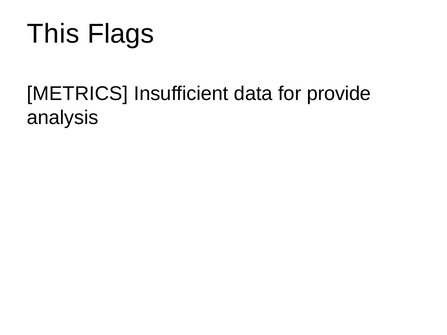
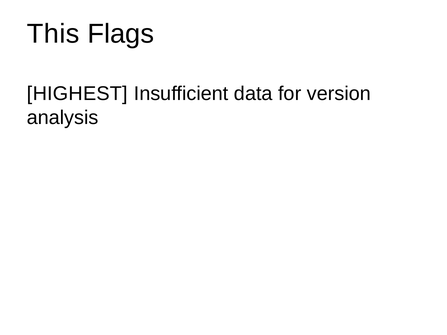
METRICS: METRICS -> HIGHEST (77, 94)
provide: provide -> version (339, 94)
